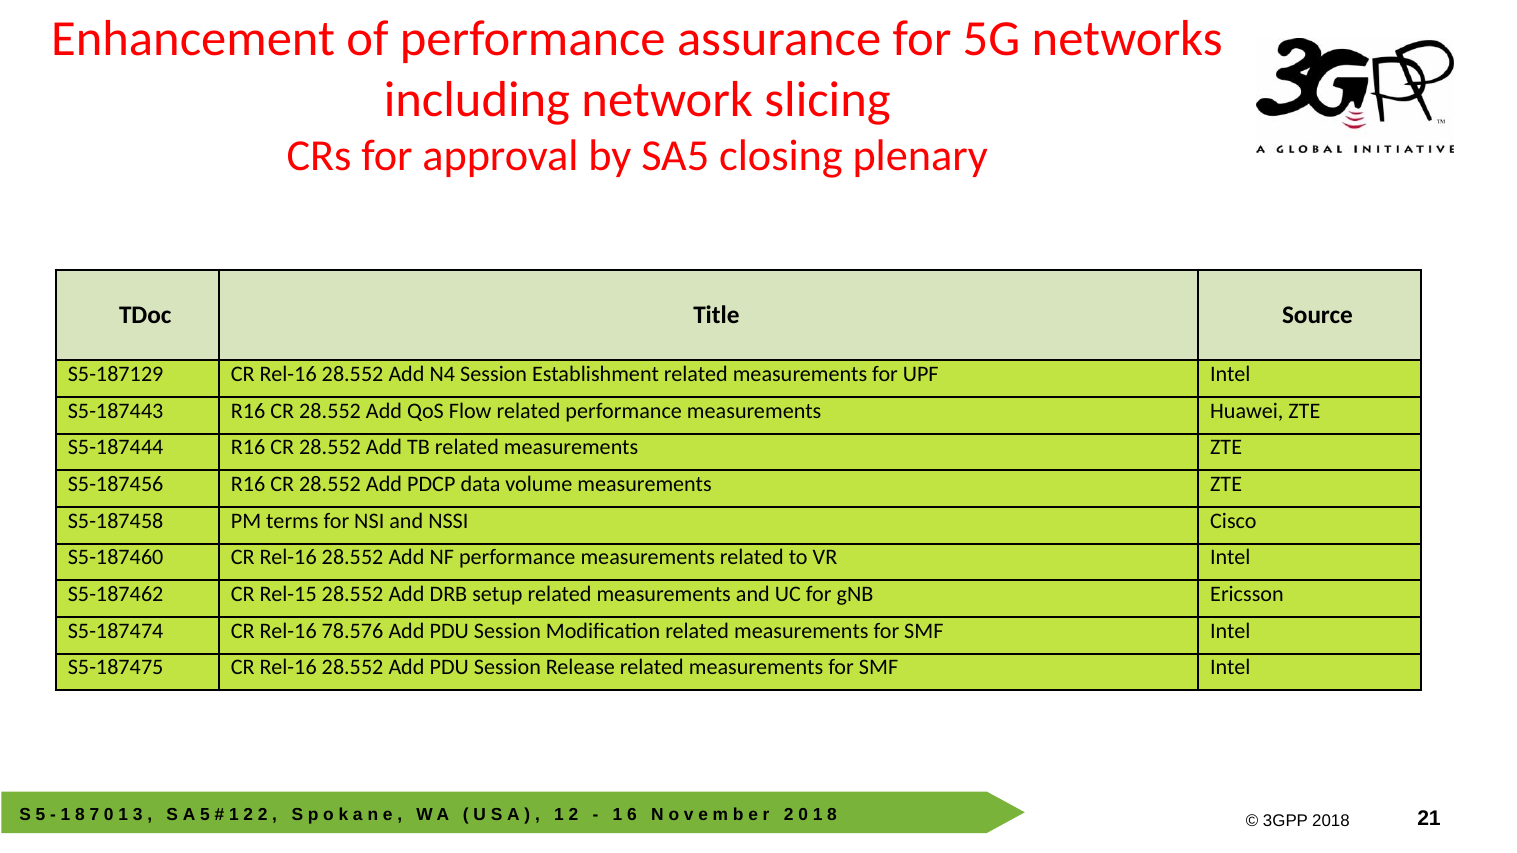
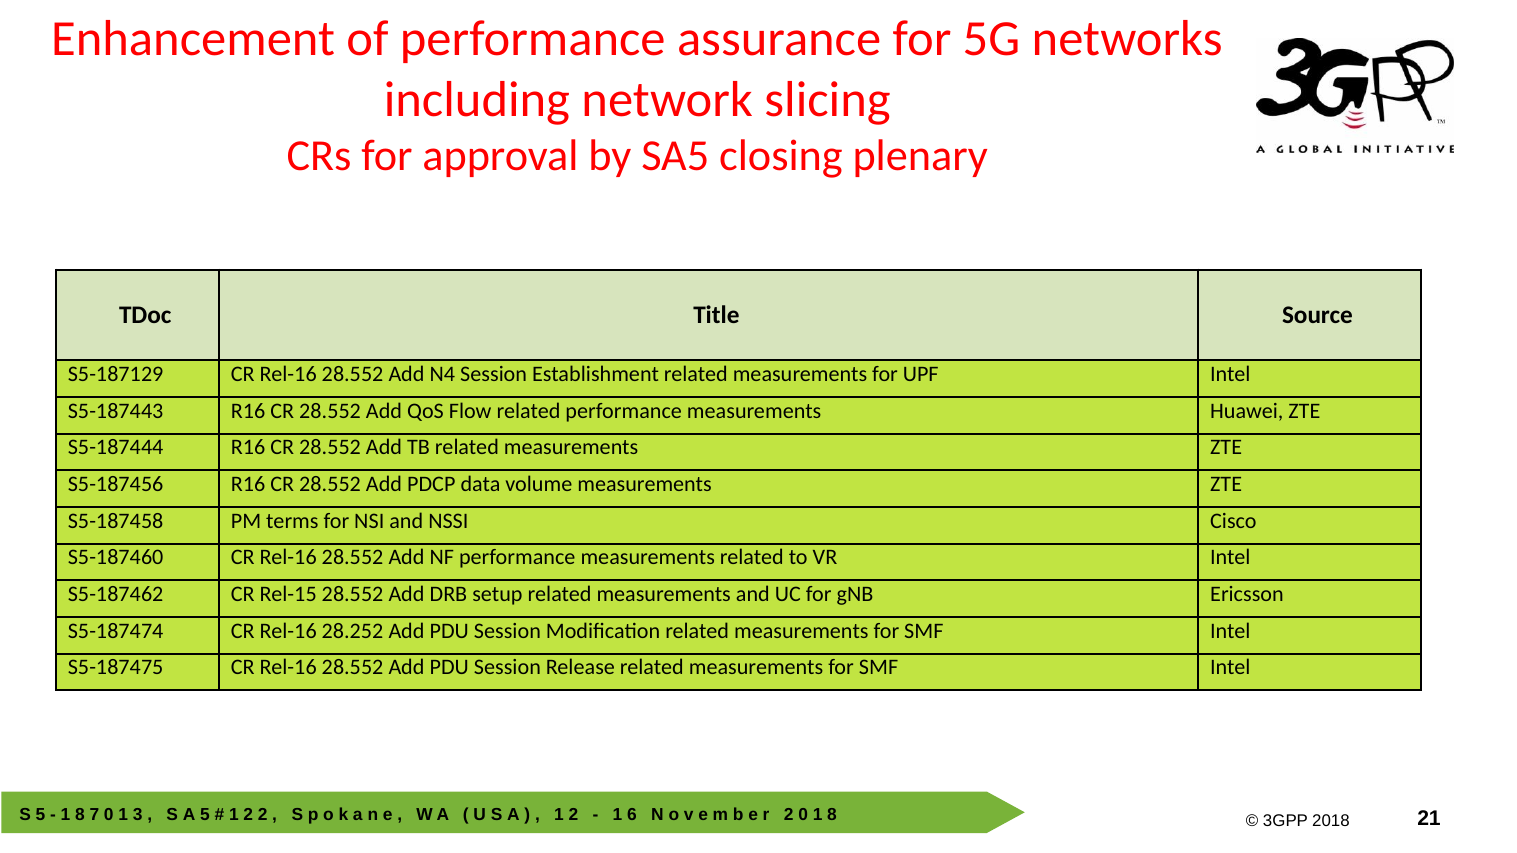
78.576: 78.576 -> 28.252 (353, 631)
